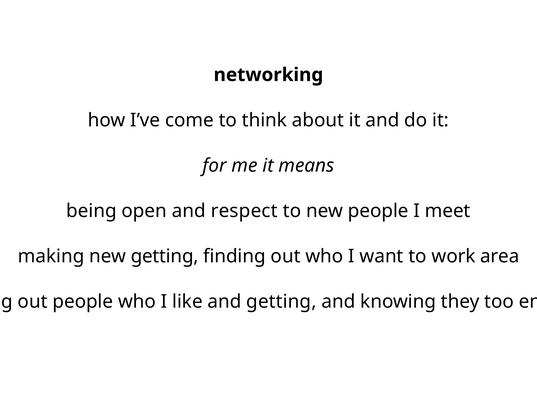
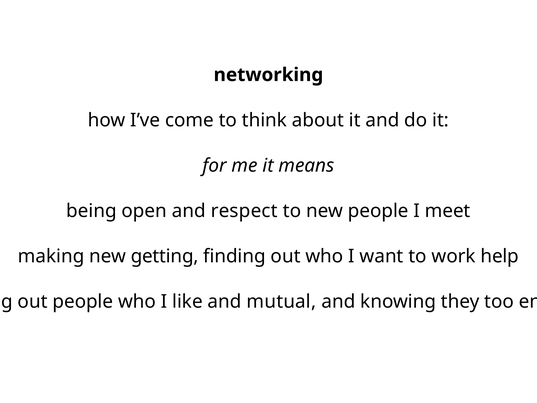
area: area -> help (500, 256)
and getting: getting -> mutual (281, 301)
